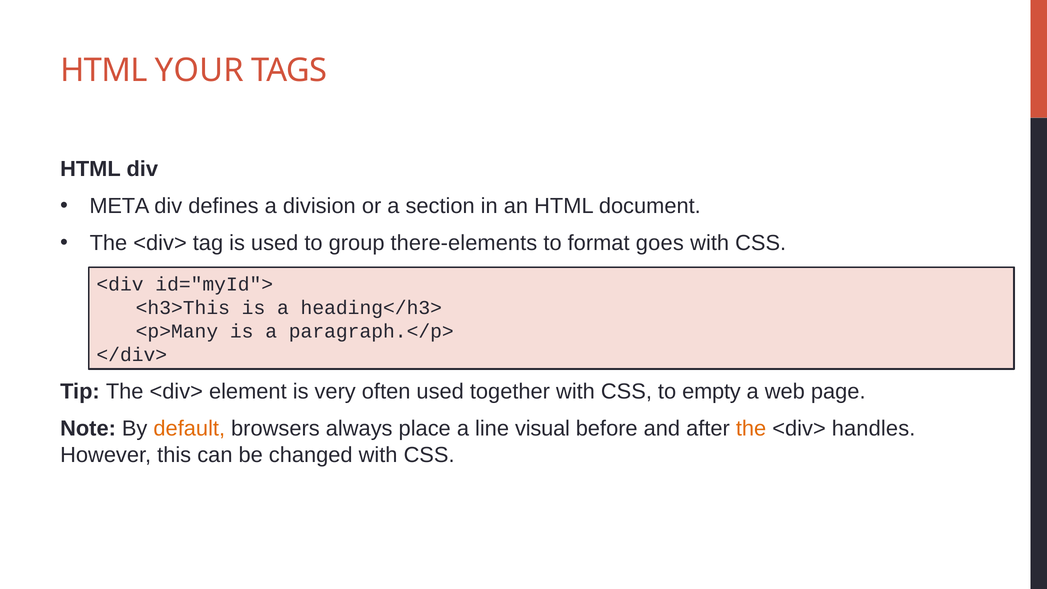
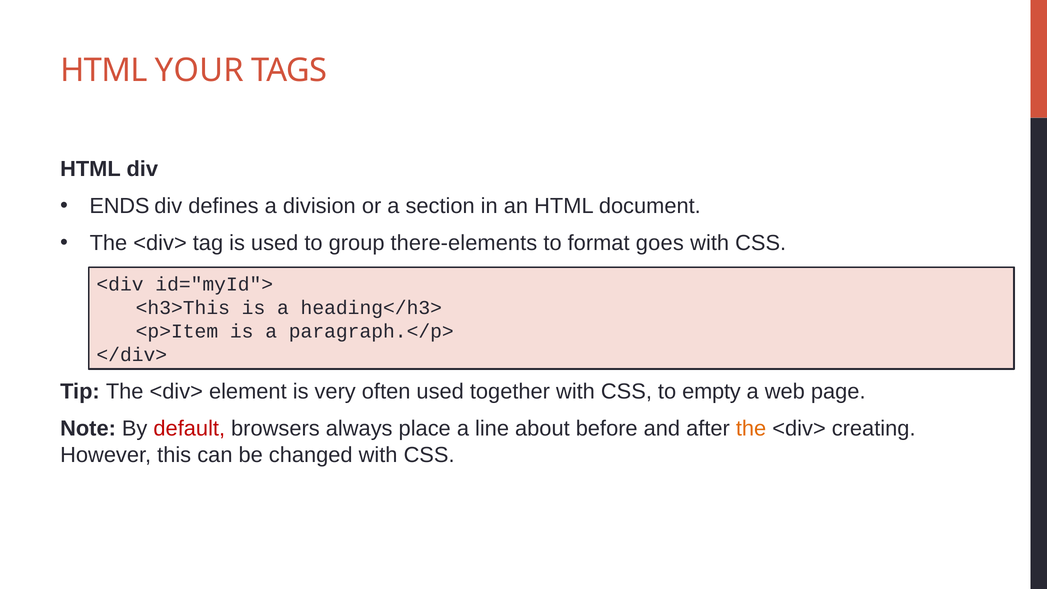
META: META -> ENDS (119, 206)
<p>Many: <p>Many -> <p>Item (177, 331)
default colour: orange -> red (189, 429)
visual: visual -> about (542, 429)
handles: handles -> creating (874, 429)
